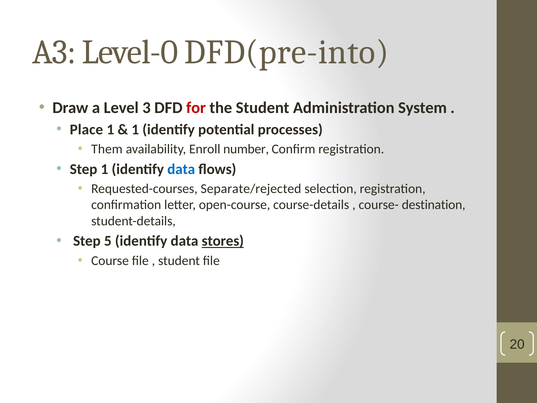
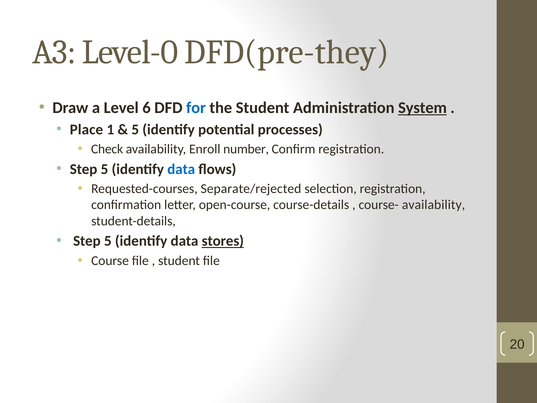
DFD(pre-into: DFD(pre-into -> DFD(pre-they (287, 52)
3: 3 -> 6 (147, 108)
for colour: red -> blue (196, 108)
System underline: none -> present (422, 108)
1: 1 -> 5 (135, 129)
Them: Them -> Check (107, 149)
1: 1 -> 5 (105, 169)
course- destination: destination -> availability (433, 205)
